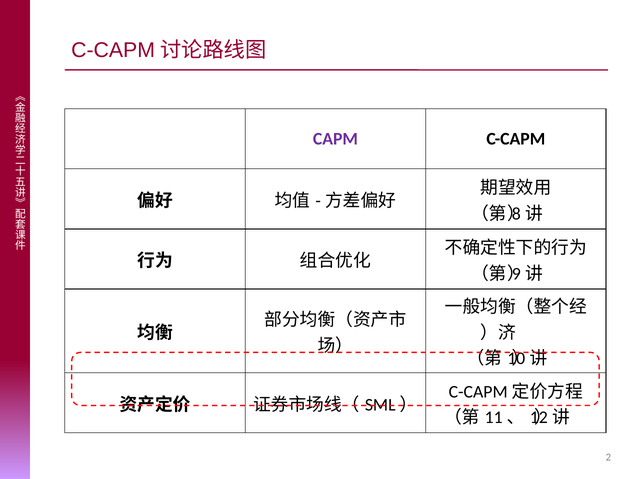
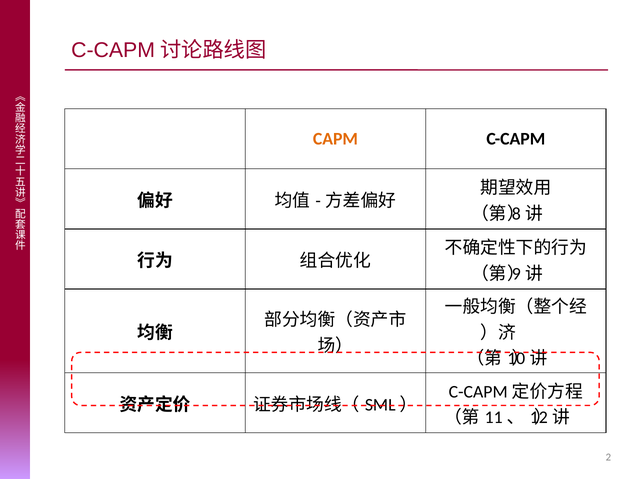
CAPM colour: purple -> orange (335, 139)
